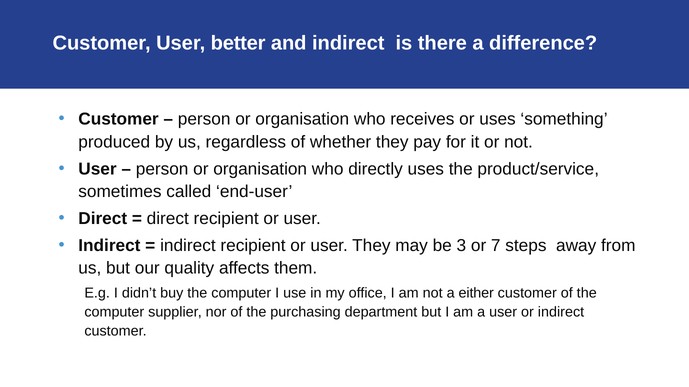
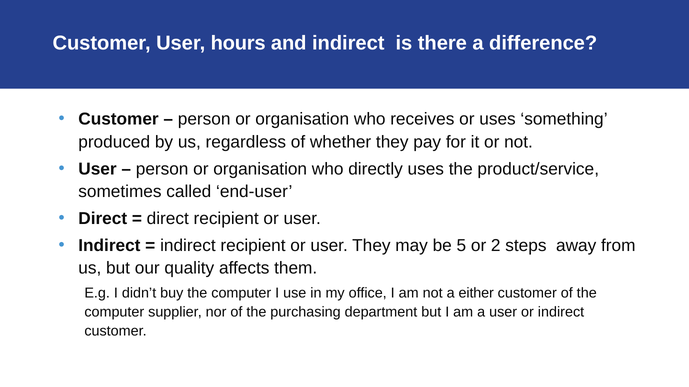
better: better -> hours (238, 43)
3: 3 -> 5 (461, 246)
7: 7 -> 2 (496, 246)
